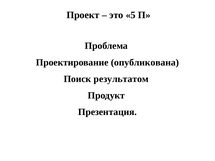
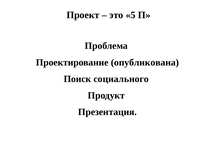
результатом: результатом -> социального (121, 79)
